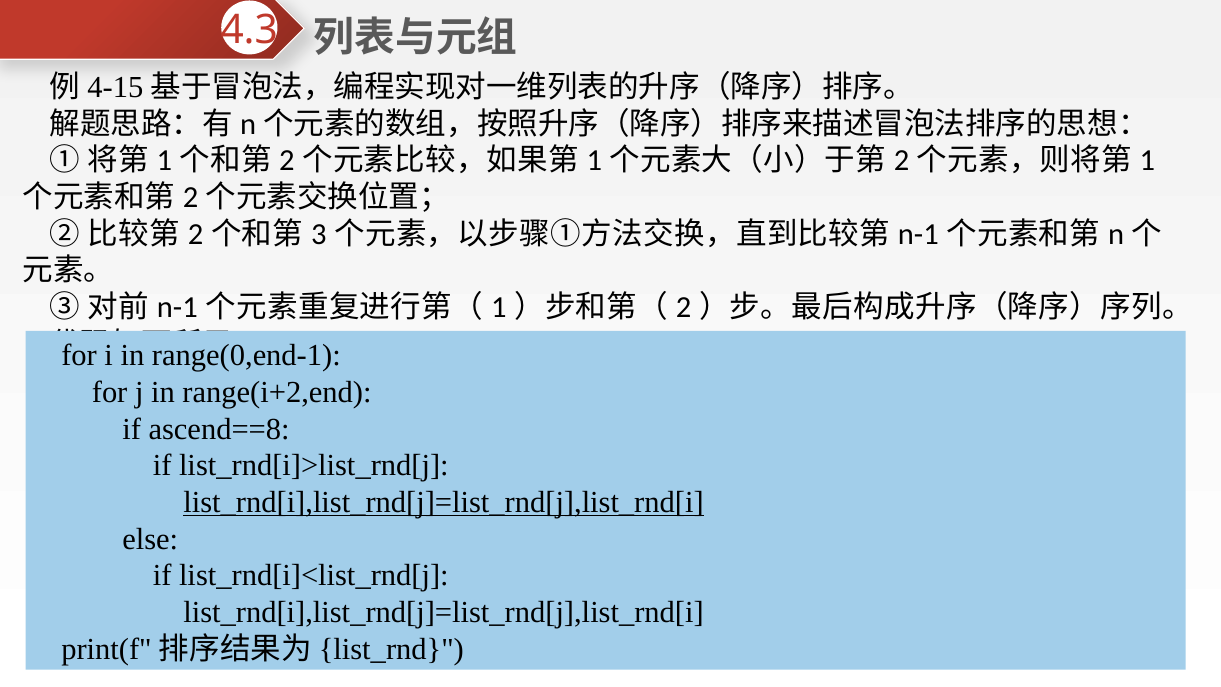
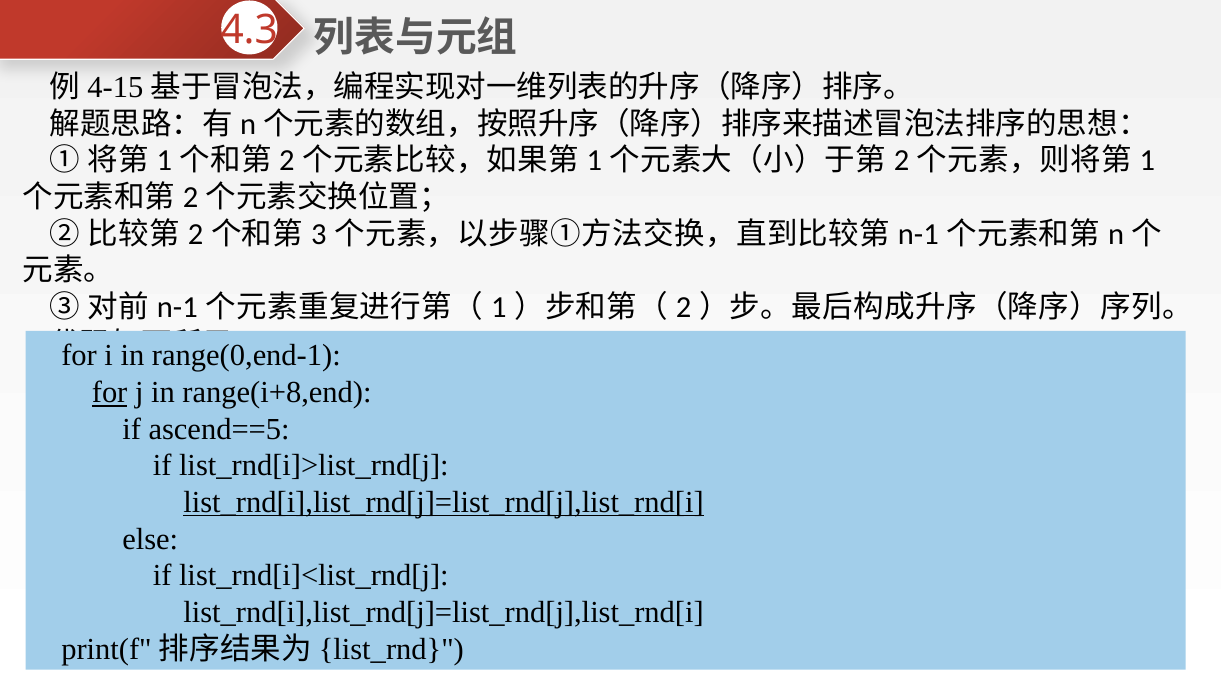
for underline: none -> present (110, 392)
range(i+2,end: range(i+2,end -> range(i+8,end (277, 392)
ascend==8: ascend==8 -> ascend==5 (219, 429)
